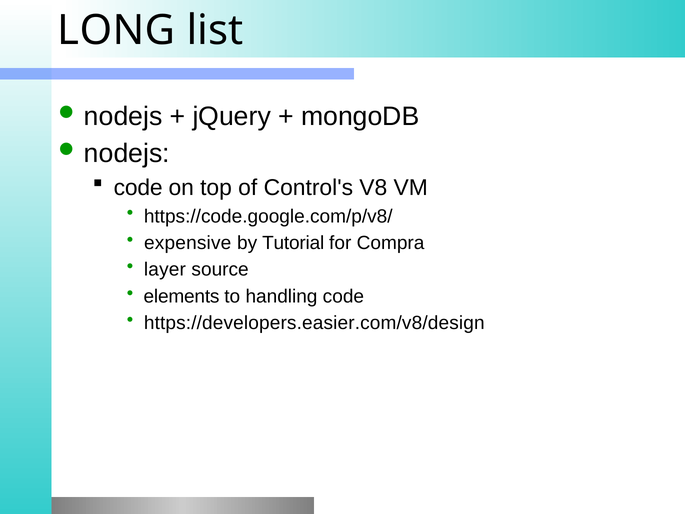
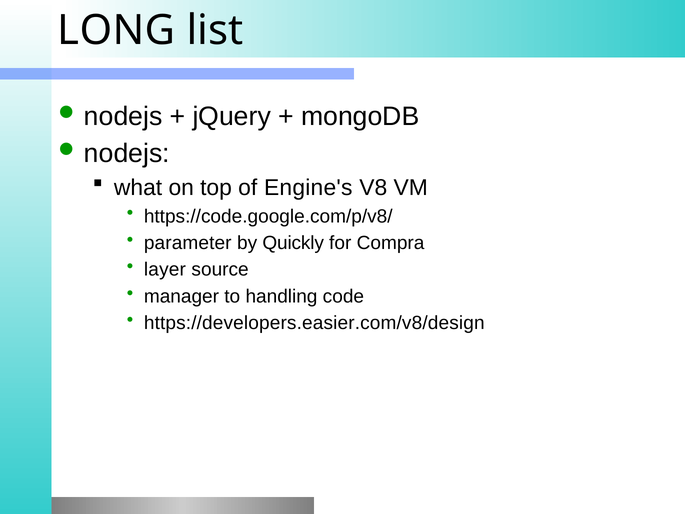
code: code -> what (138, 187)
Control's: Control's -> Engine's (308, 187)
expensive: expensive -> parameter (188, 243)
Tutorial: Tutorial -> Quickly (293, 243)
elements: elements -> manager (181, 296)
